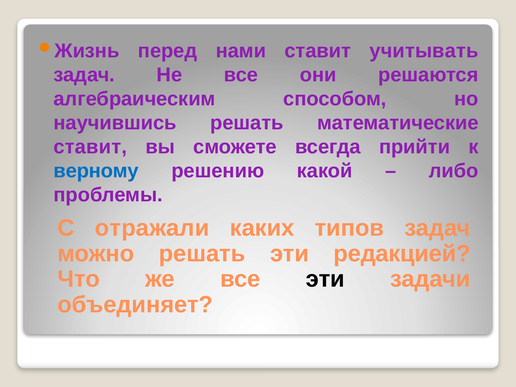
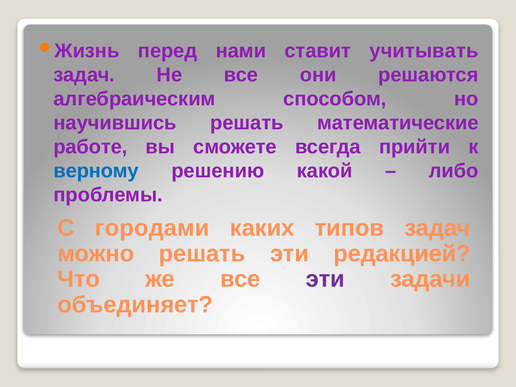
ставит: ставит -> работе (90, 147)
отражали: отражали -> городами (152, 228)
эти colour: black -> purple (325, 279)
